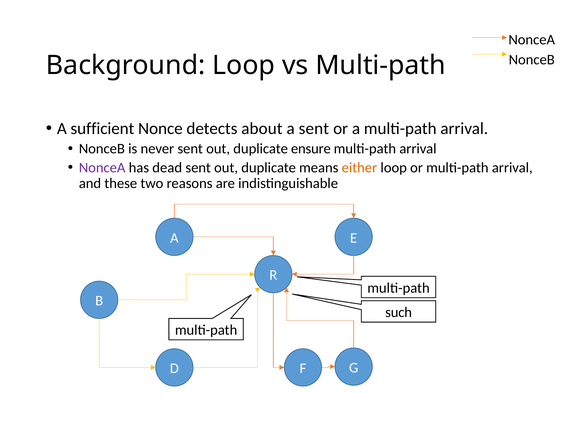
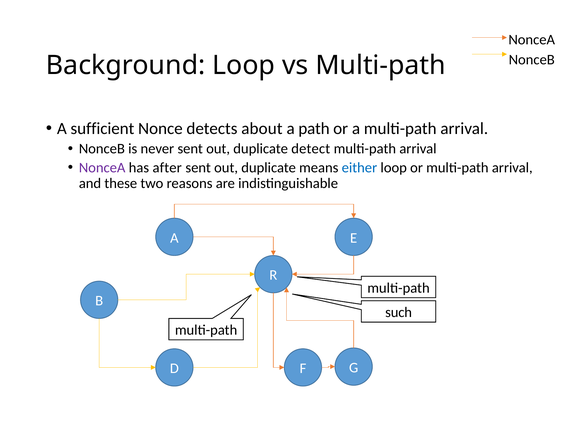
a sent: sent -> path (314, 129)
ensure: ensure -> detect (311, 149)
dead: dead -> after (167, 168)
either colour: orange -> blue (359, 168)
